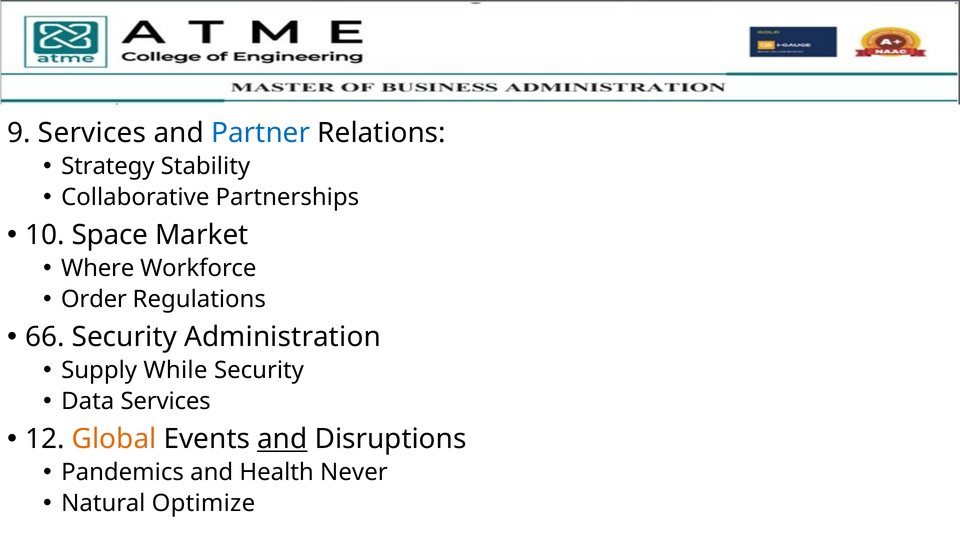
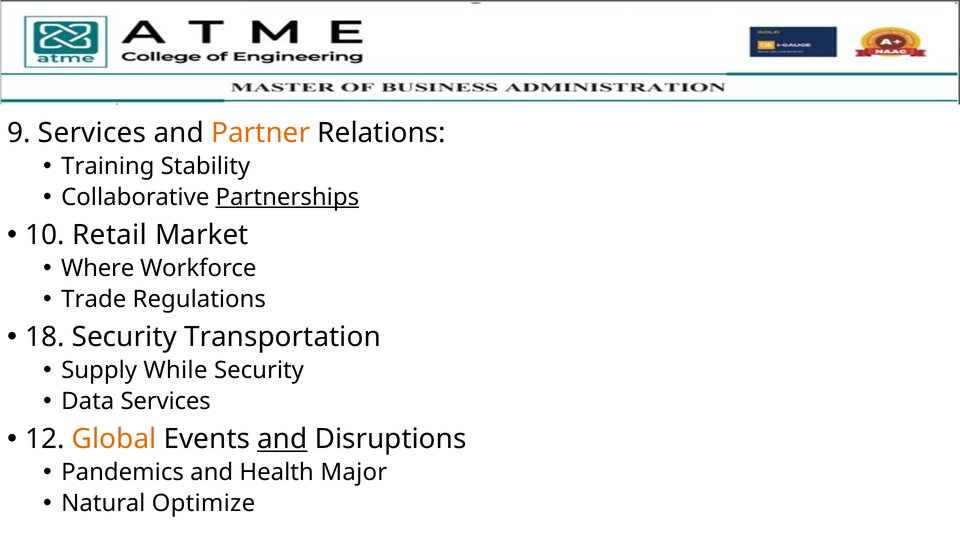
Partner colour: blue -> orange (261, 133)
Strategy: Strategy -> Training (108, 166)
Partnerships underline: none -> present (287, 197)
Space: Space -> Retail (110, 235)
Order: Order -> Trade (94, 299)
66: 66 -> 18 (45, 337)
Administration: Administration -> Transportation (283, 337)
Never: Never -> Major (354, 472)
